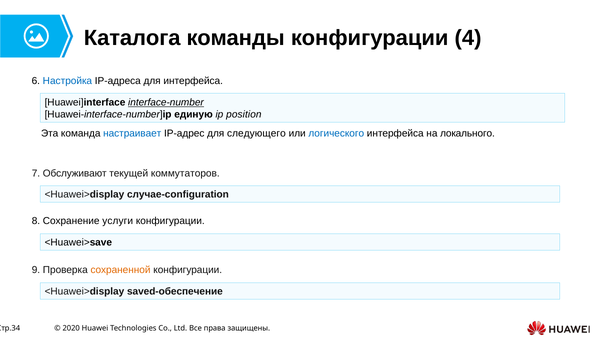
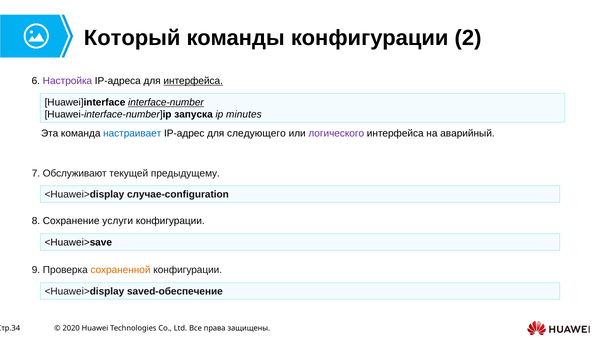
Каталога: Каталога -> Который (132, 38)
4: 4 -> 2 (468, 38)
Настройка colour: blue -> purple (67, 81)
интерфейса underline: none -> present (193, 81)
единую: единую -> запуска (194, 114)
position: position -> minutes (244, 114)
логического colour: blue -> purple (336, 134)
локального: локального -> аварийный (467, 134)
коммутаторов: коммутаторов -> предыдущему (185, 173)
